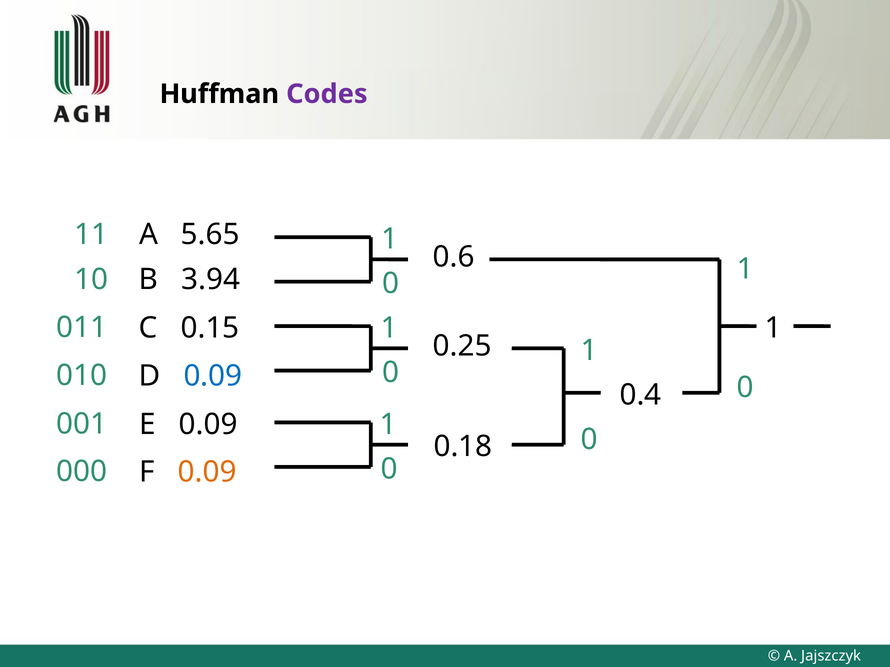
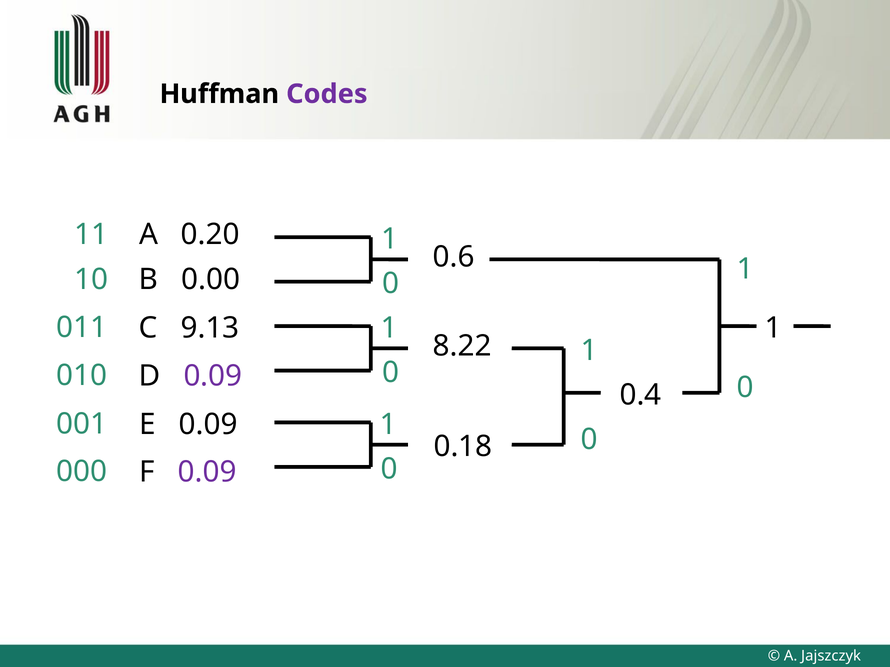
5.65: 5.65 -> 0.20 (210, 235)
3.94: 3.94 -> 0.00 (211, 280)
0.15: 0.15 -> 9.13 (210, 328)
0.25: 0.25 -> 8.22 (462, 346)
0.09 colour: blue -> purple (213, 376)
0.09 colour: orange -> purple (207, 472)
